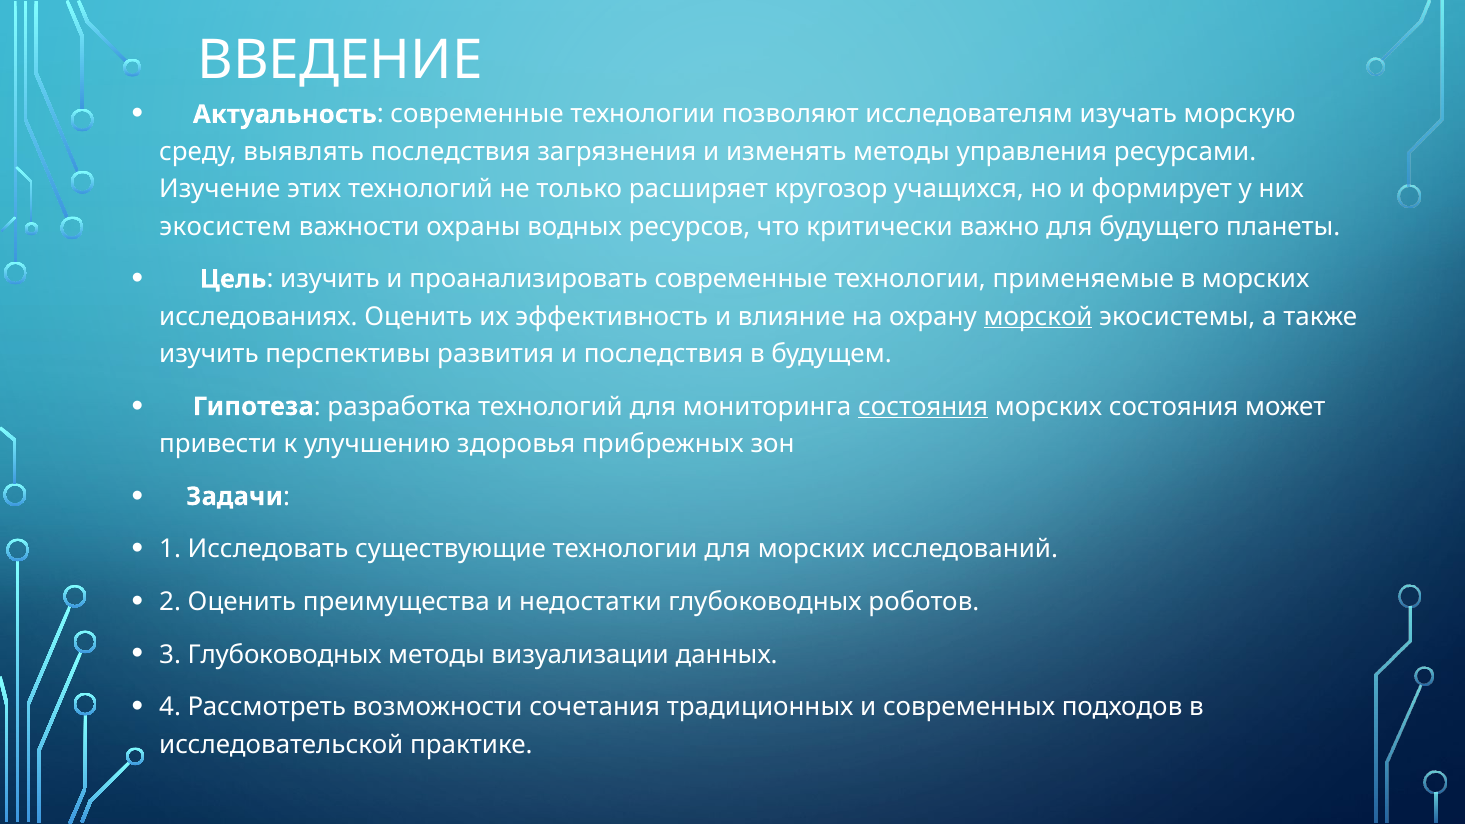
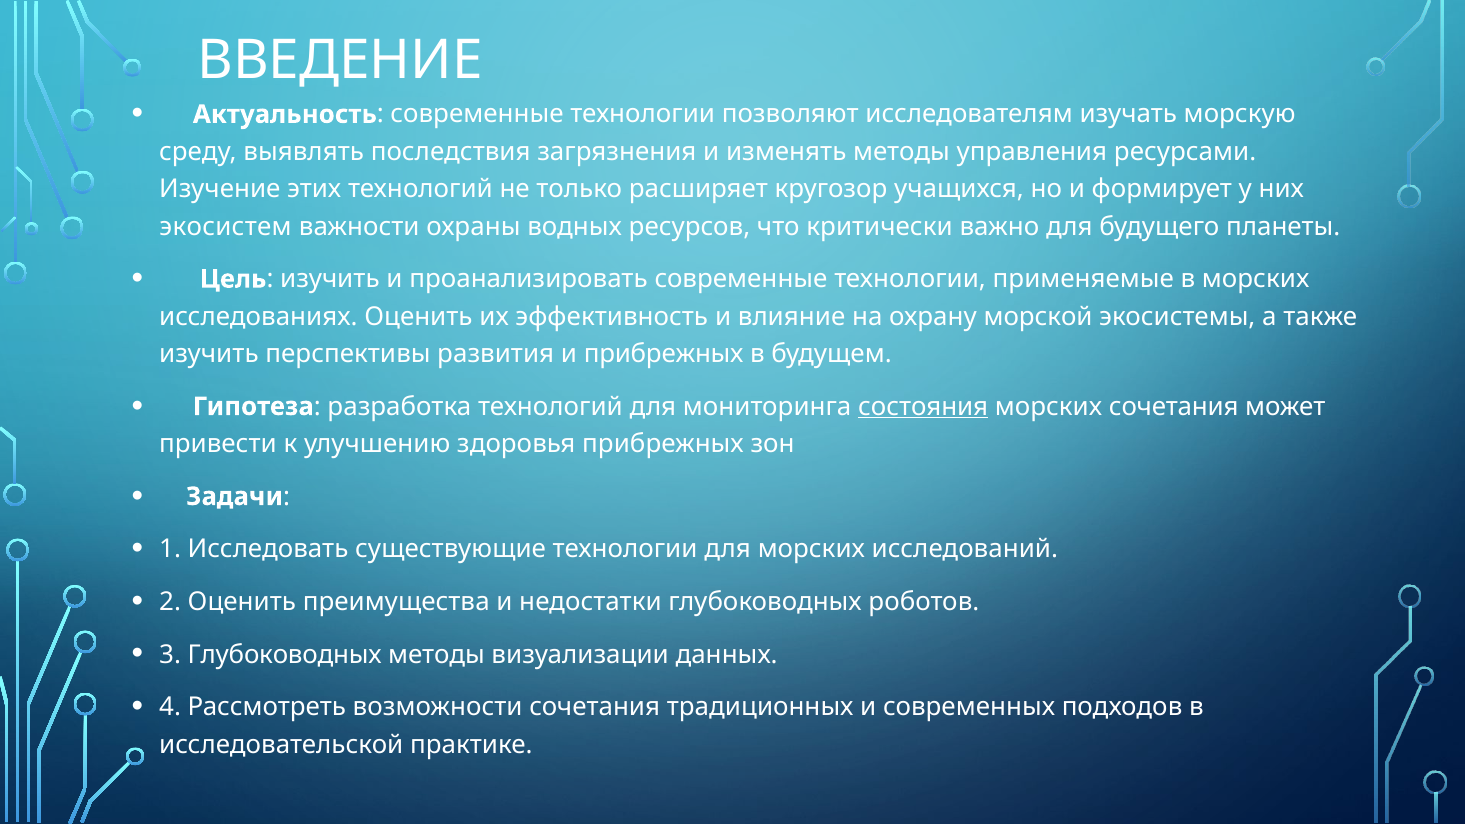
морской underline: present -> none (1038, 317)
и последствия: последствия -> прибрежных (664, 354)
морских состояния: состояния -> сочетания (1174, 407)
